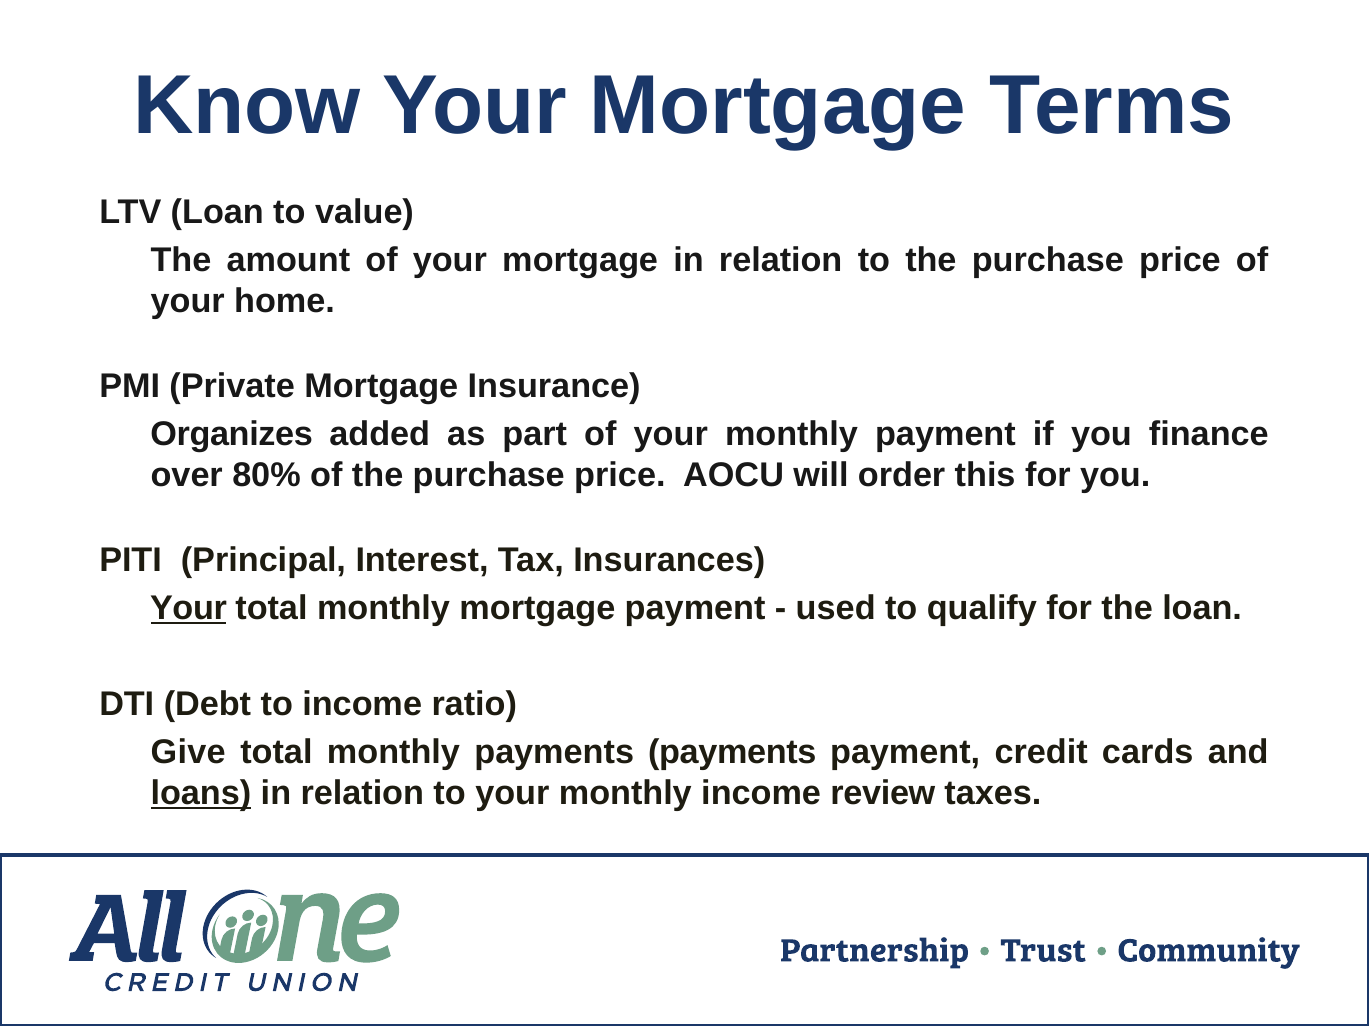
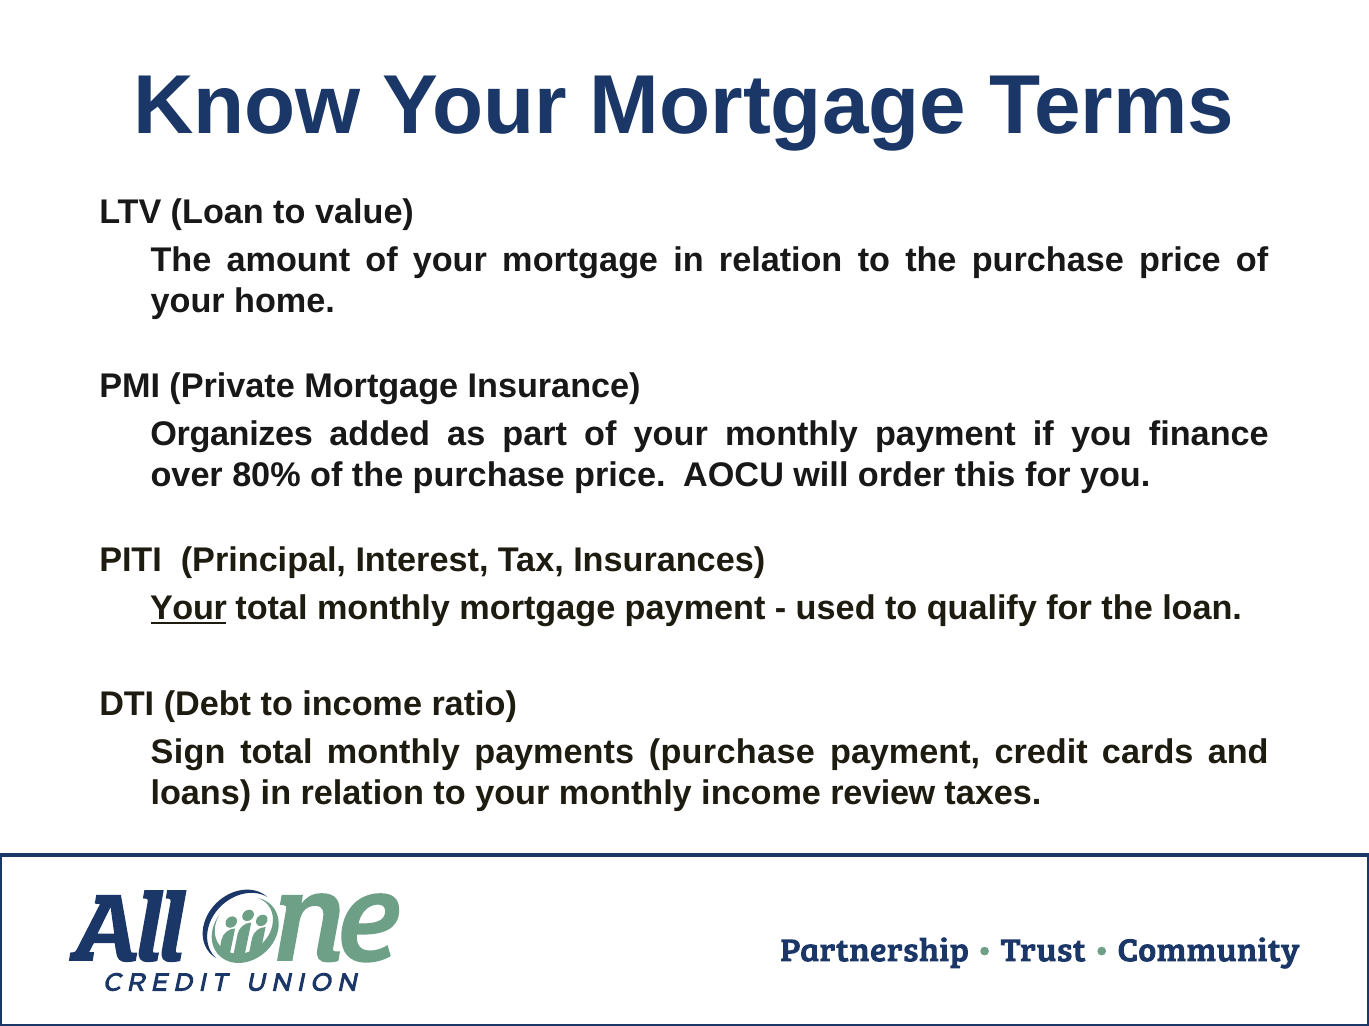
Give: Give -> Sign (188, 752)
payments payments: payments -> purchase (732, 752)
loans underline: present -> none (201, 793)
